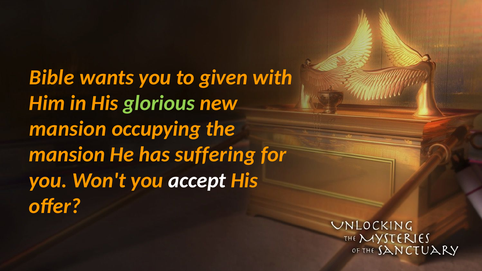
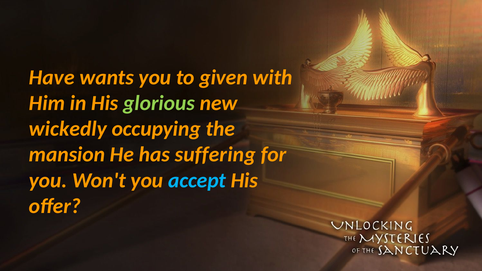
Bible: Bible -> Have (52, 77)
mansion: mansion -> wickedly (68, 129)
accept colour: white -> light blue (197, 180)
